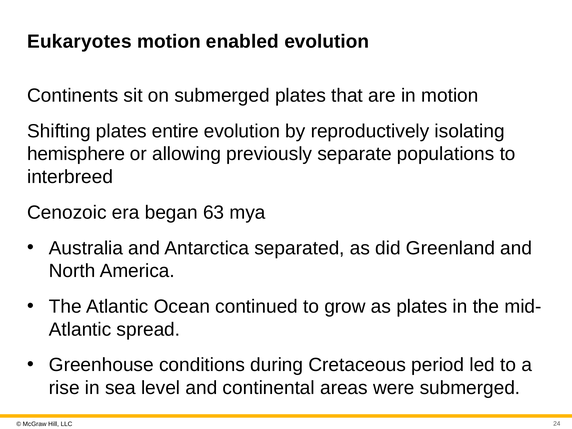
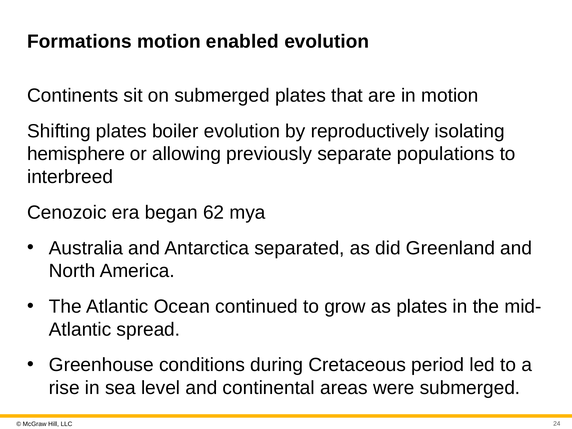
Eukaryotes: Eukaryotes -> Formations (79, 42)
entire: entire -> boiler (175, 131)
63: 63 -> 62 (214, 212)
